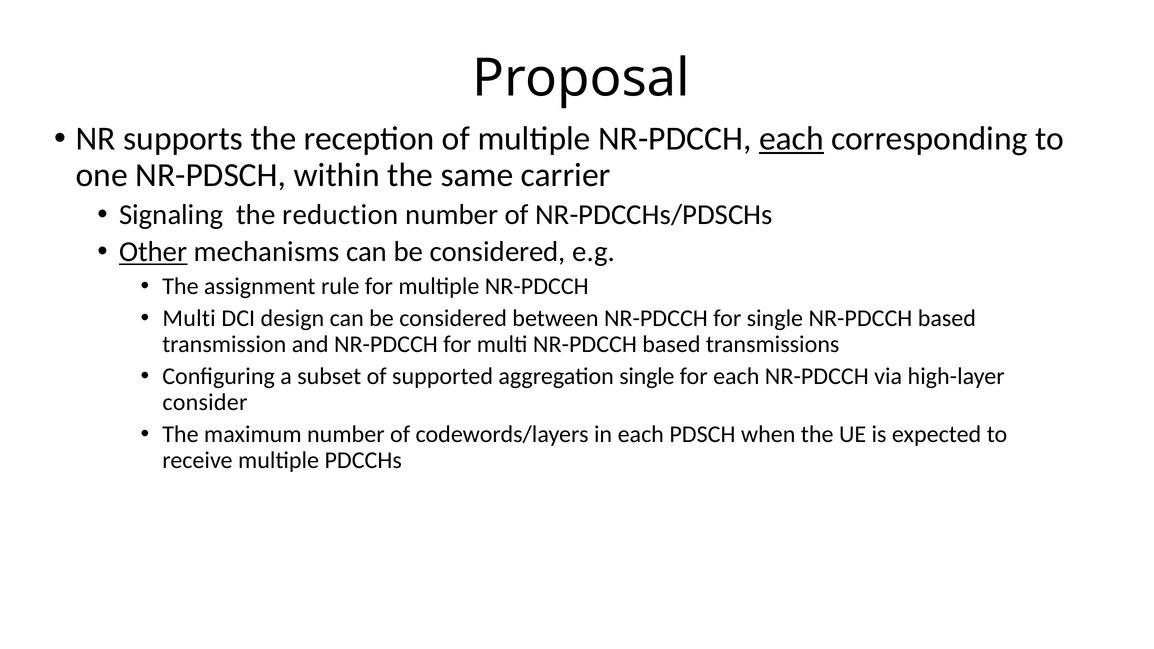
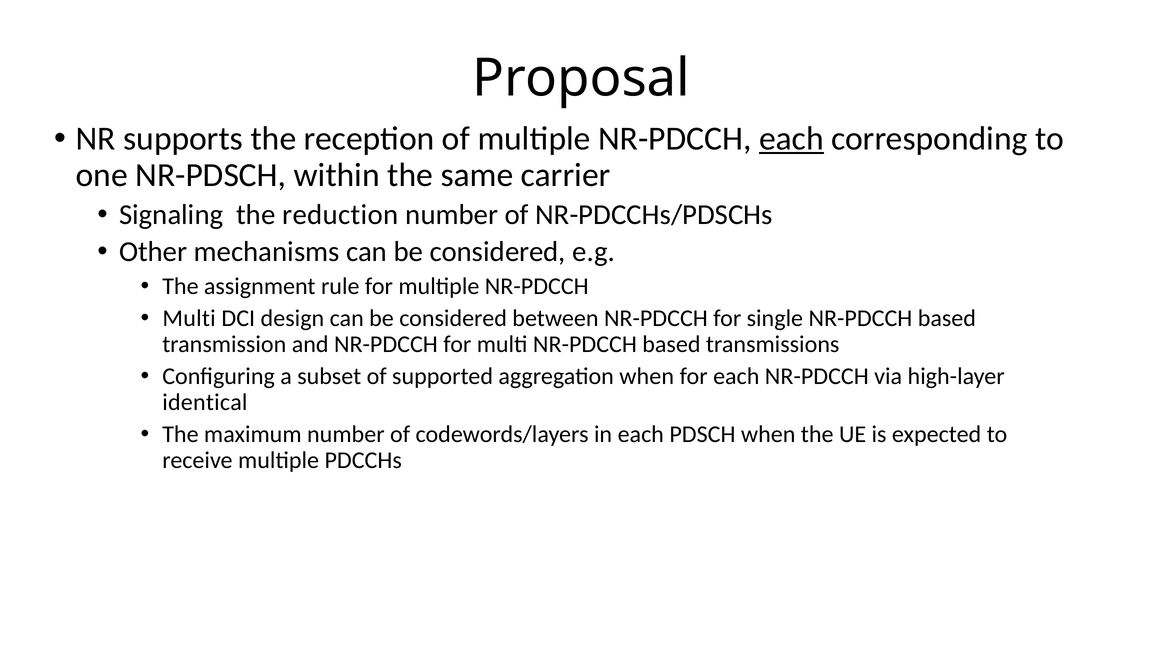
Other underline: present -> none (153, 252)
aggregation single: single -> when (647, 377)
consider: consider -> identical (205, 403)
